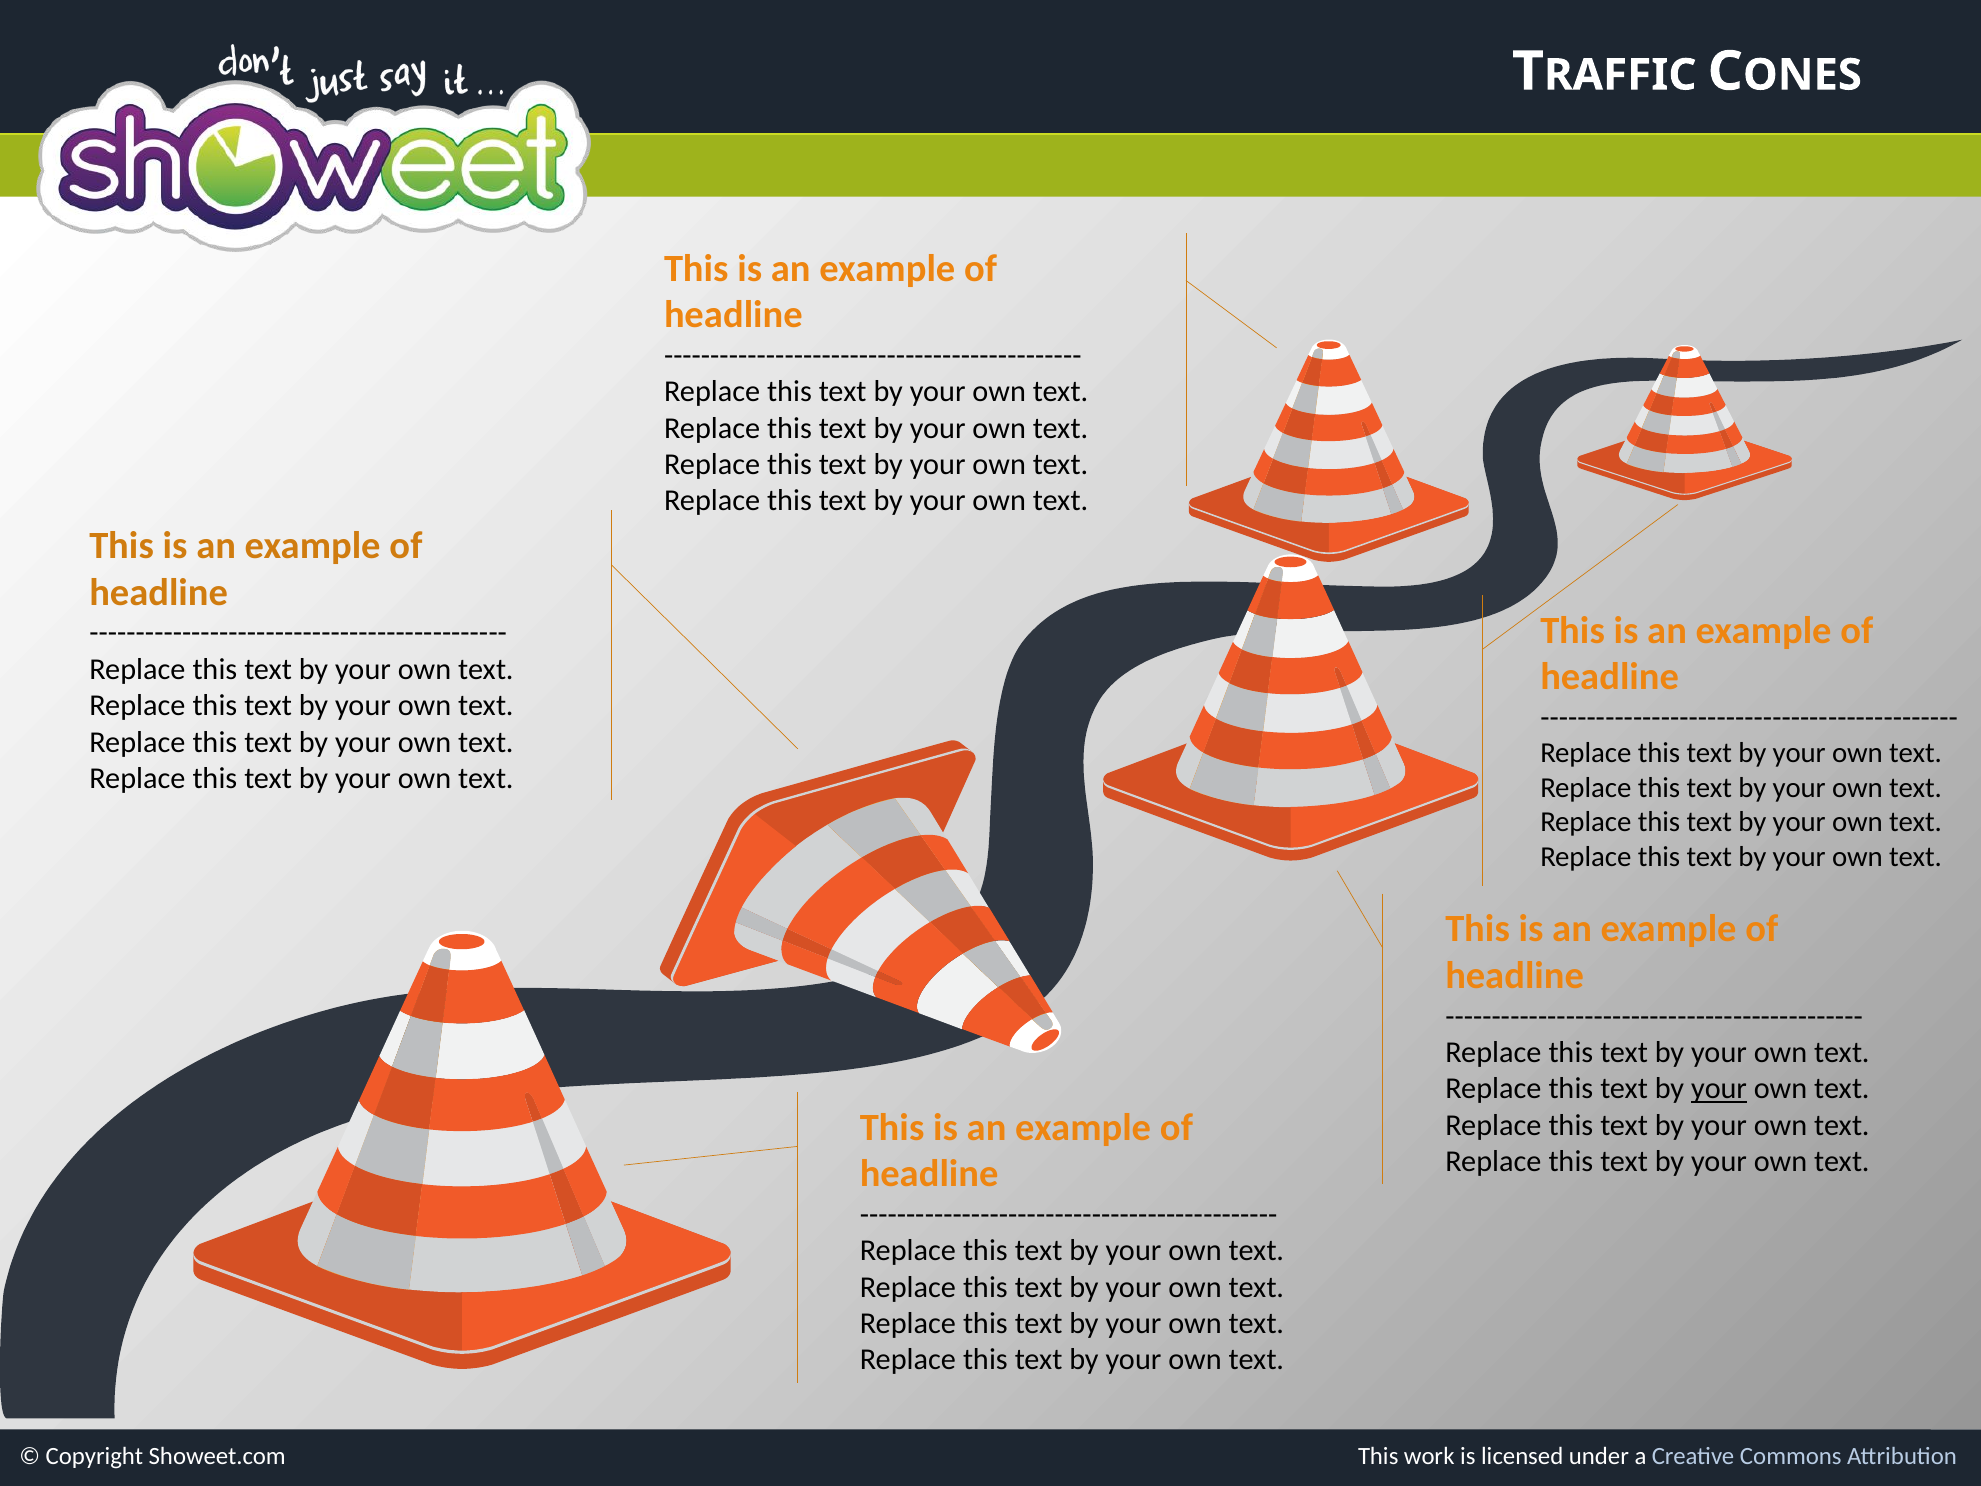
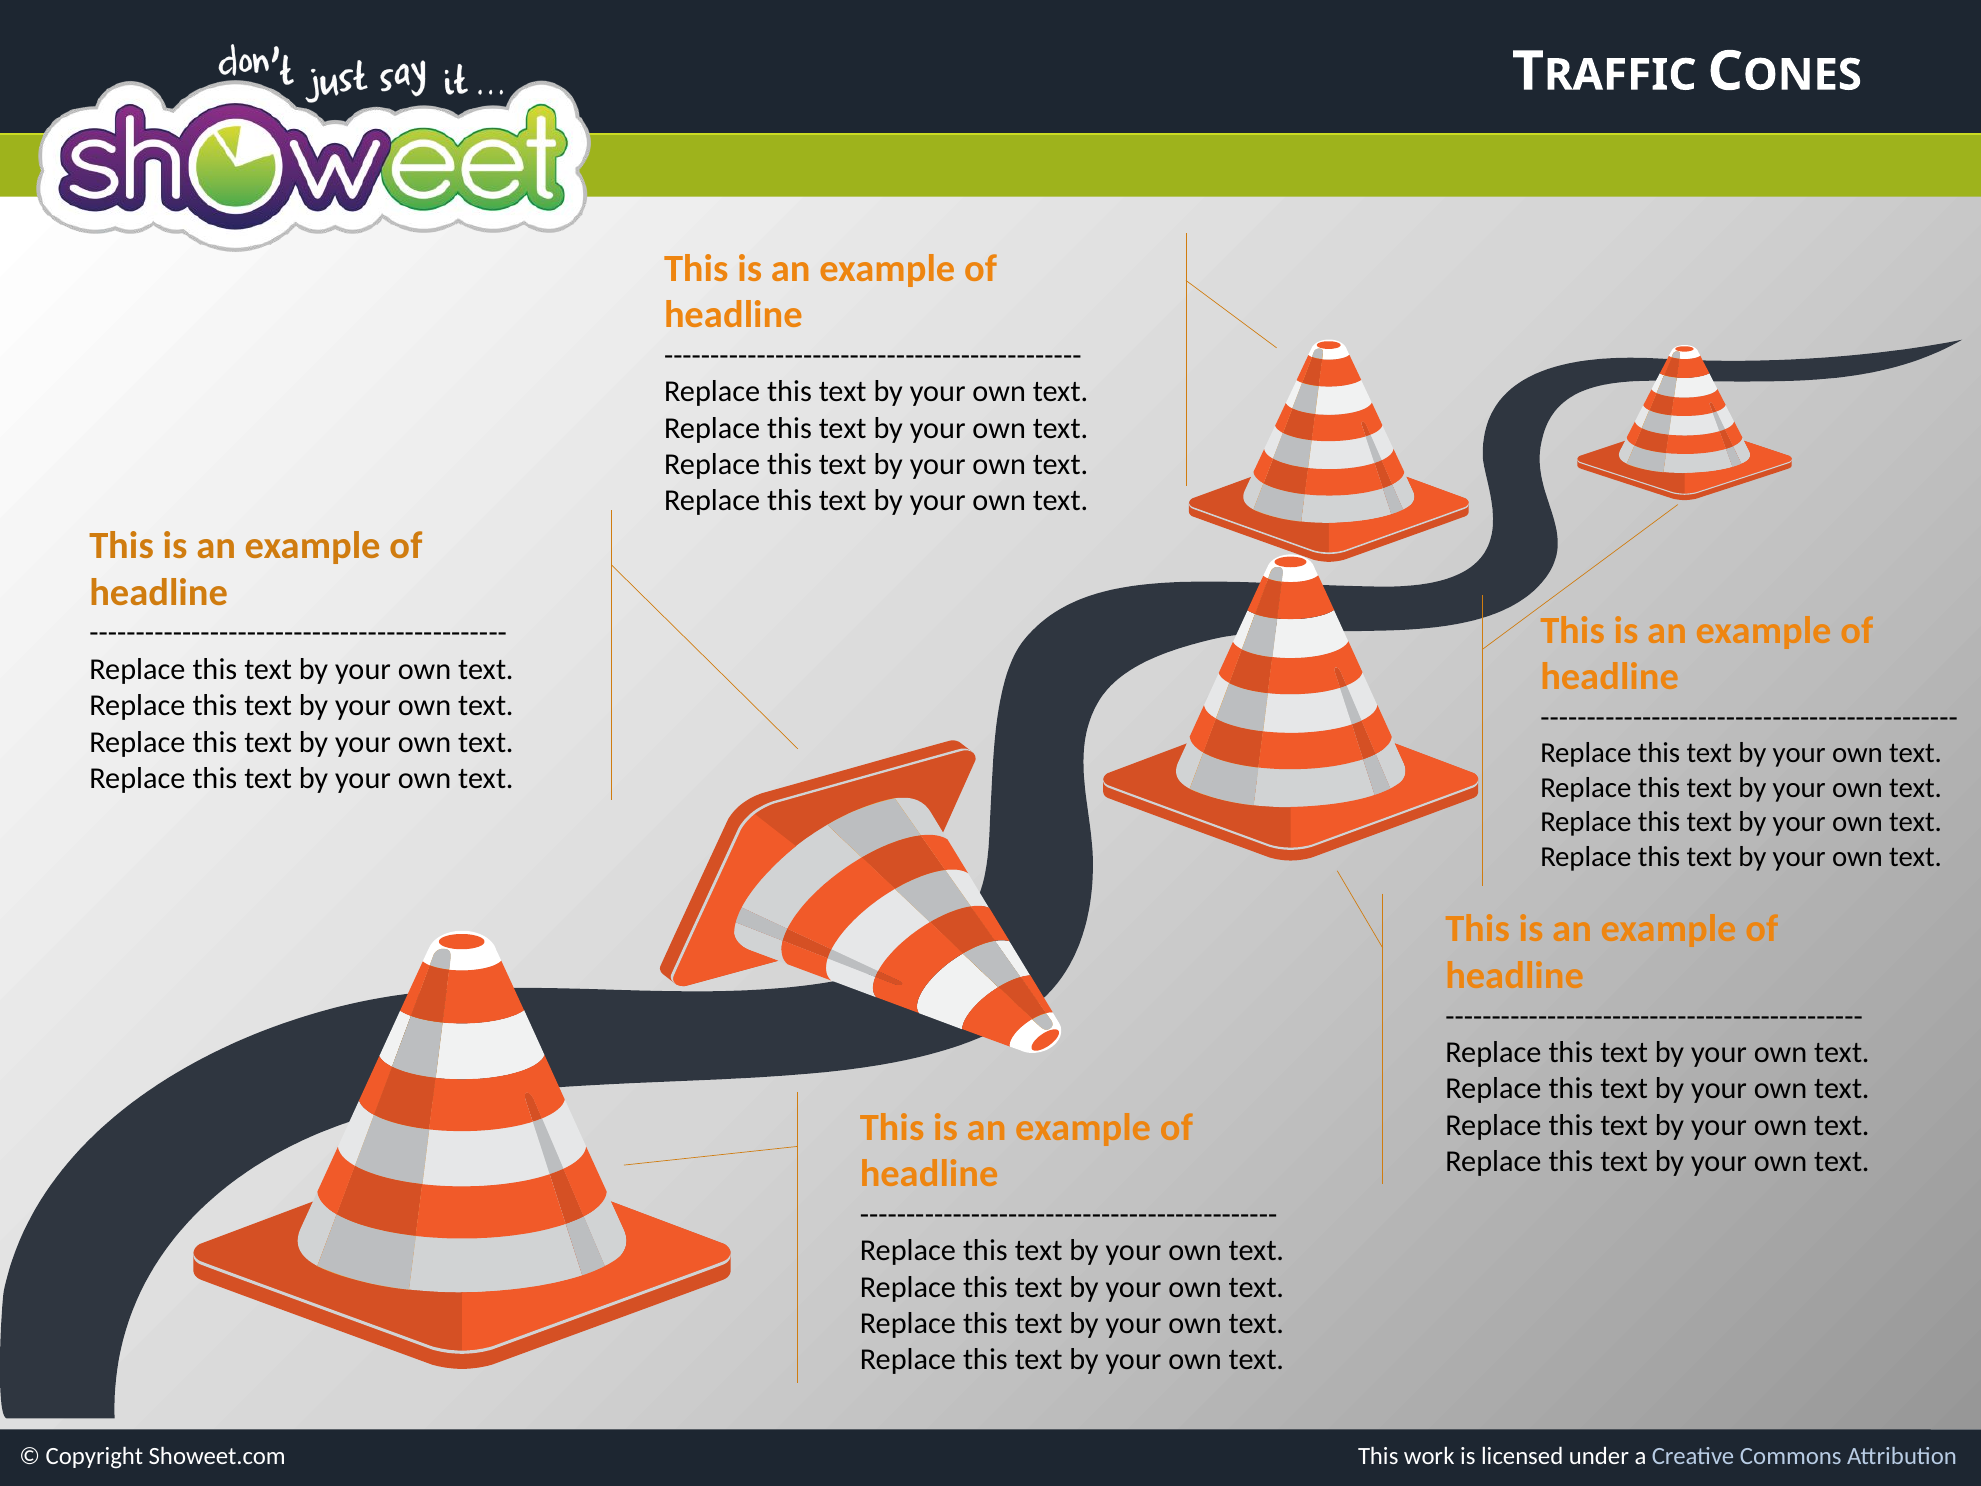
your underline: present -> none (1719, 1089)
